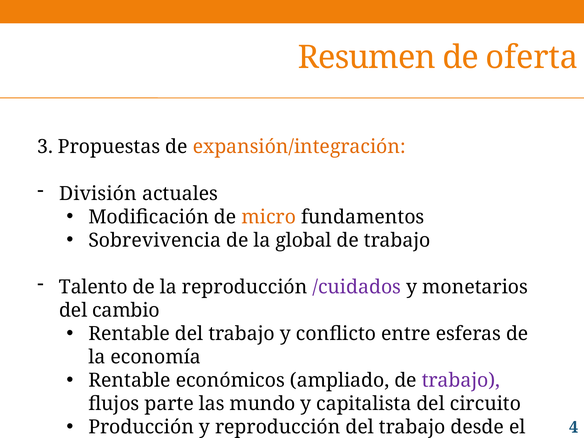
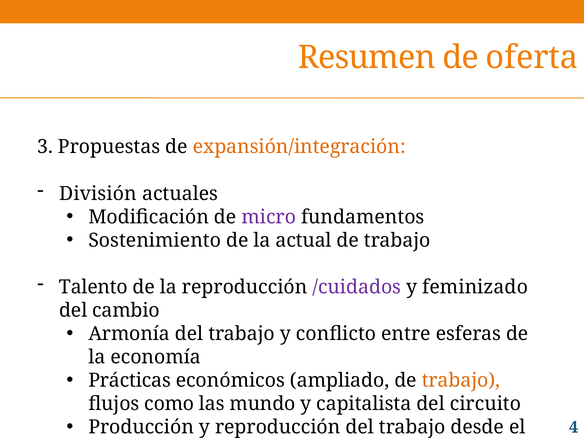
micro colour: orange -> purple (269, 217)
Sobrevivencia: Sobrevivencia -> Sostenimiento (155, 240)
global: global -> actual (304, 240)
monetarios: monetarios -> feminizado (475, 287)
Rentable: Rentable -> Armonía (129, 334)
Rentable: Rentable -> Prácticas (130, 380)
trabajo colour: purple -> orange (461, 380)
parte: parte -> como (169, 404)
